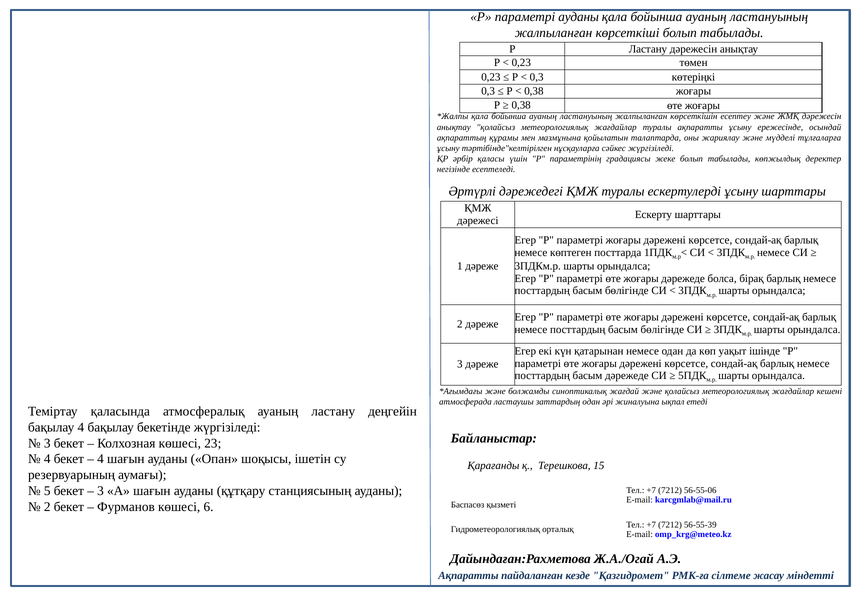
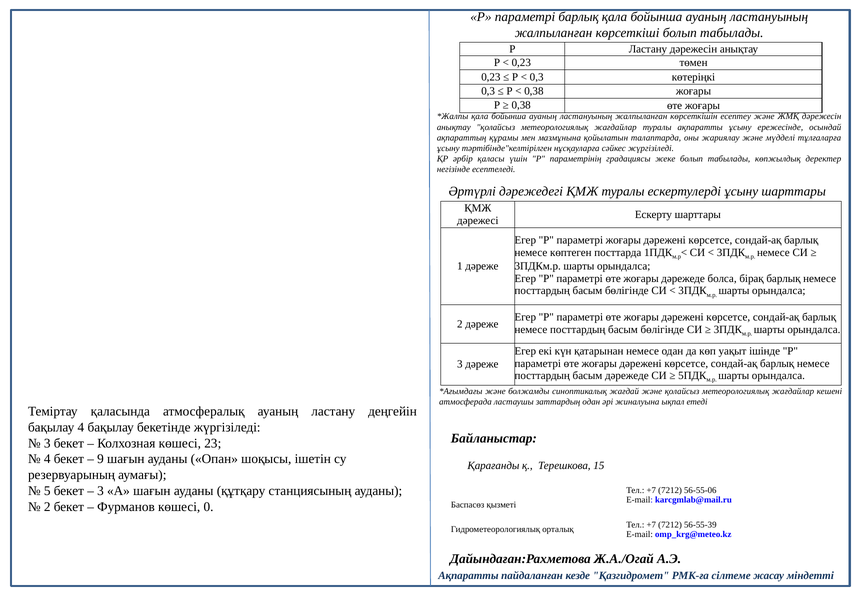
параметрі ауданы: ауданы -> барлық (579, 17)
4: 4 -> 9 (100, 459)
6: 6 -> 0 (208, 507)
